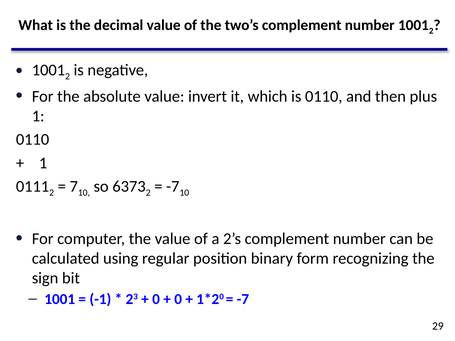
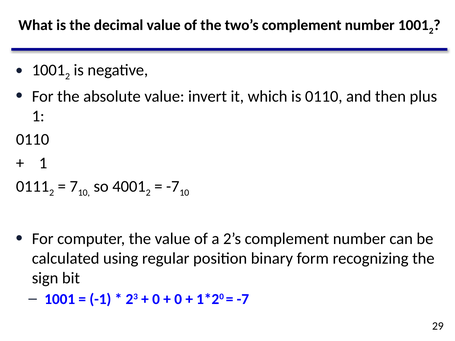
6373: 6373 -> 4001 (129, 187)
